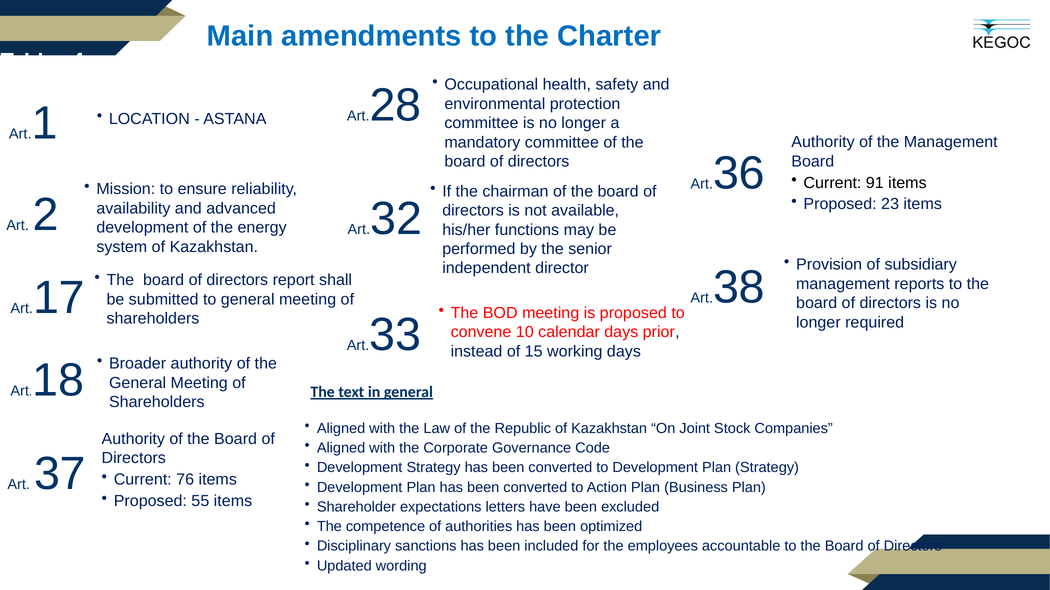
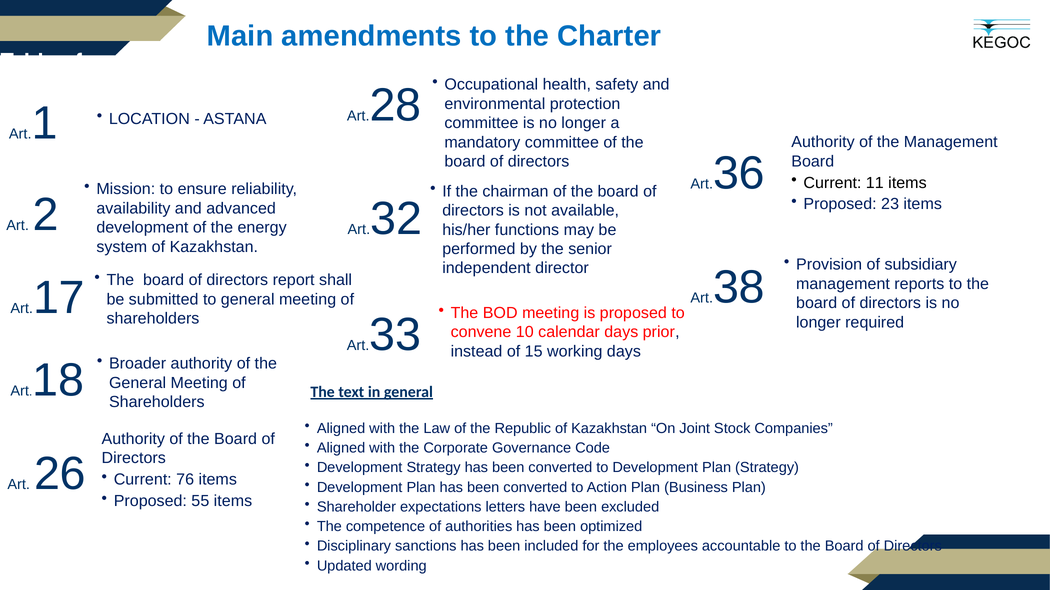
91: 91 -> 11 (875, 183)
37: 37 -> 26 (60, 474)
